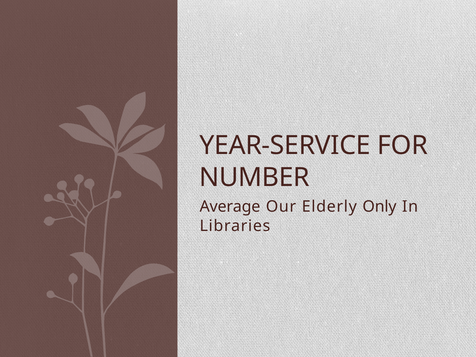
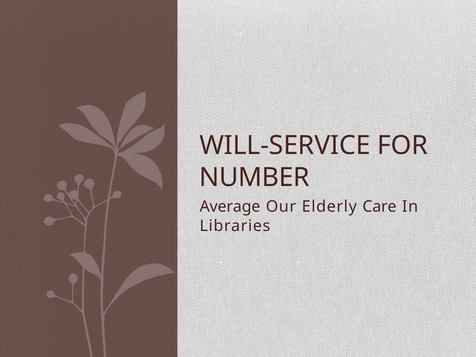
YEAR-SERVICE: YEAR-SERVICE -> WILL-SERVICE (285, 146)
Only: Only -> Care (379, 207)
